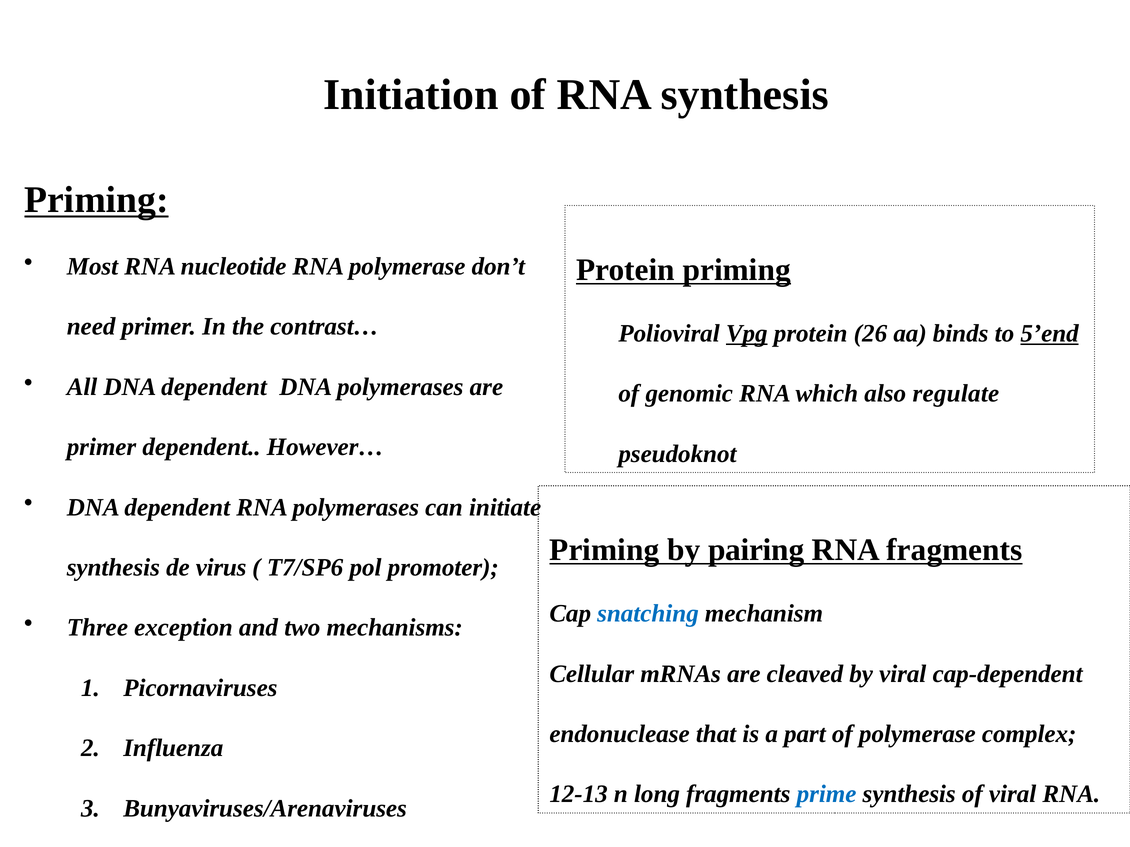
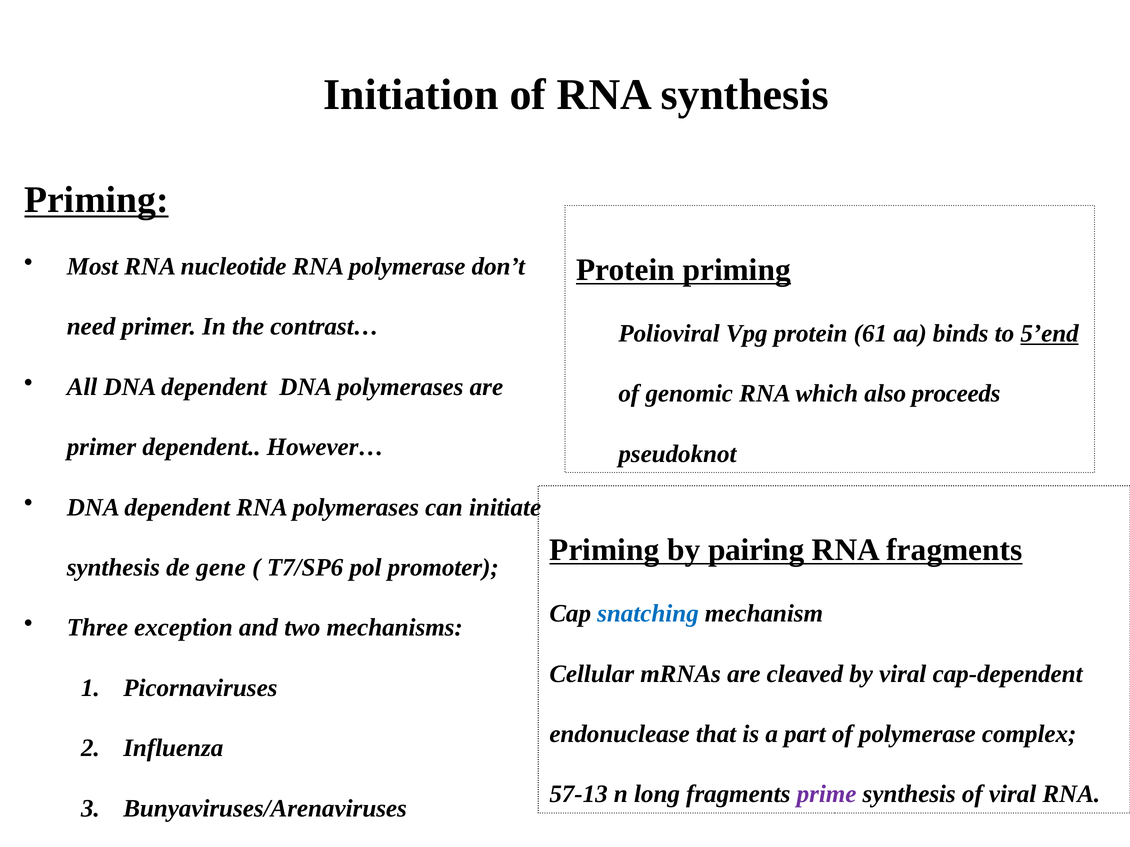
Vpg underline: present -> none (747, 334)
26: 26 -> 61 (870, 334)
regulate: regulate -> proceeds (956, 394)
virus: virus -> gene (221, 568)
12-13: 12-13 -> 57-13 (579, 795)
prime colour: blue -> purple (827, 795)
